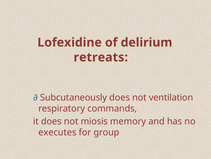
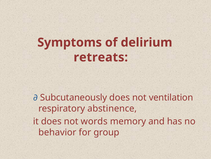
Lofexidine: Lofexidine -> Symptoms (70, 42)
commands: commands -> abstinence (112, 108)
miosis: miosis -> words (94, 121)
executes: executes -> behavior (57, 132)
